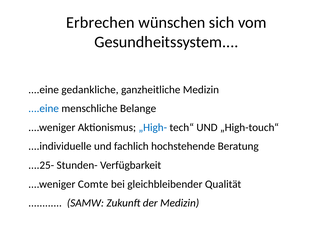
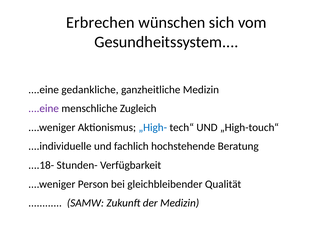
....eine colour: blue -> purple (44, 108)
Belange: Belange -> Zugleich (138, 108)
....25-: ....25- -> ....18- (41, 165)
Comte: Comte -> Person (93, 184)
